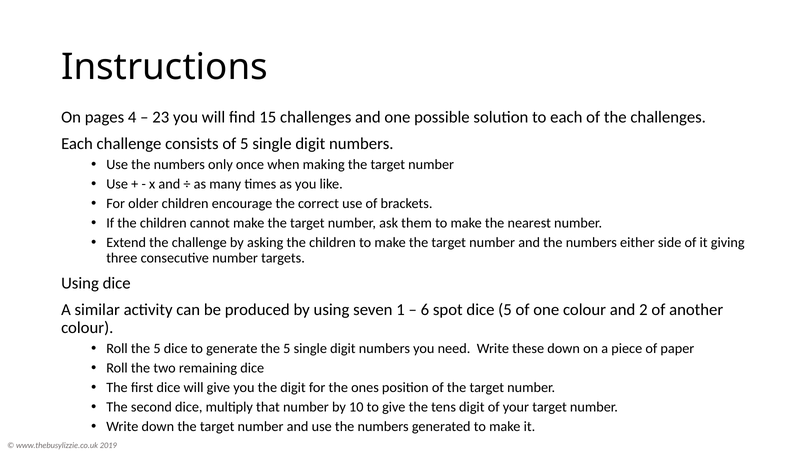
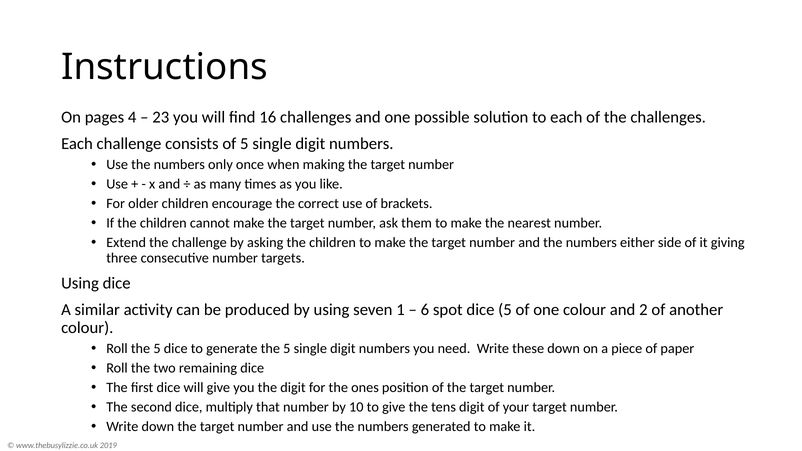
15: 15 -> 16 (268, 117)
